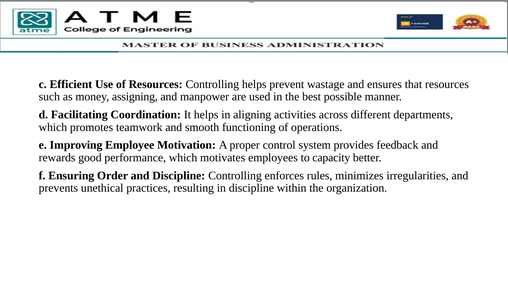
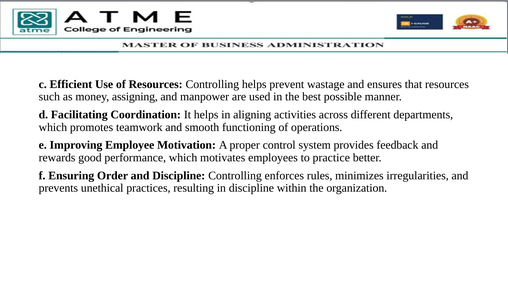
capacity: capacity -> practice (331, 158)
